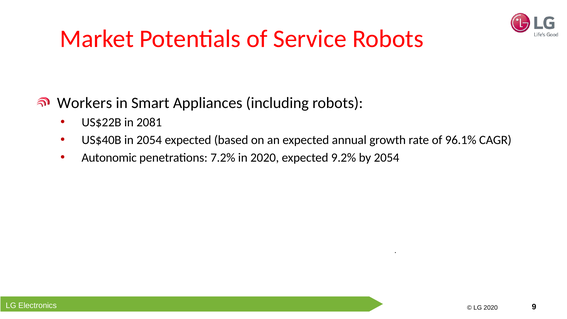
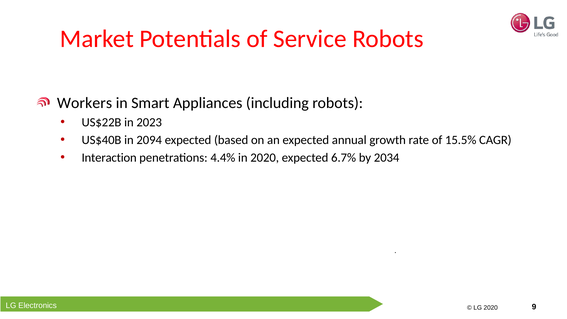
2081: 2081 -> 2023 (149, 122)
in 2054: 2054 -> 2094 (149, 140)
96.1%: 96.1% -> 15.5% (461, 140)
Autonomic: Autonomic -> Interaction (109, 158)
7.2%: 7.2% -> 4.4% (223, 158)
9.2%: 9.2% -> 6.7% (344, 158)
by 2054: 2054 -> 2034 (387, 158)
